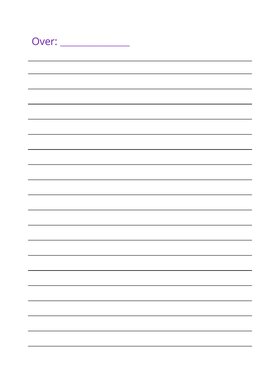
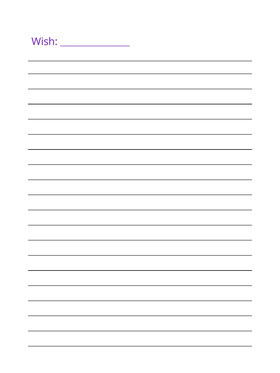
Over: Over -> Wish (45, 42)
